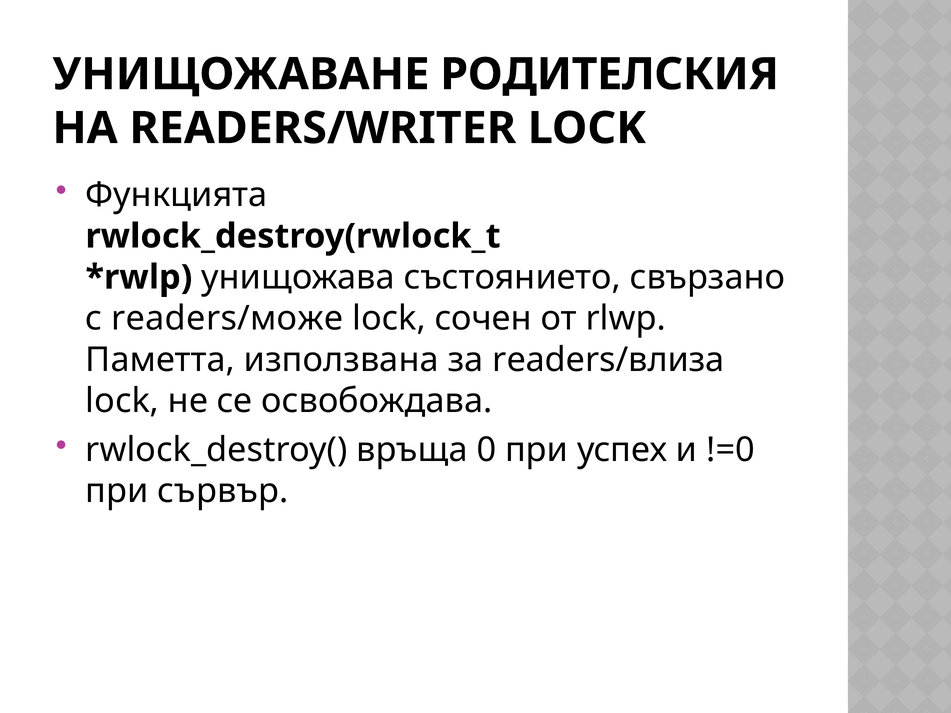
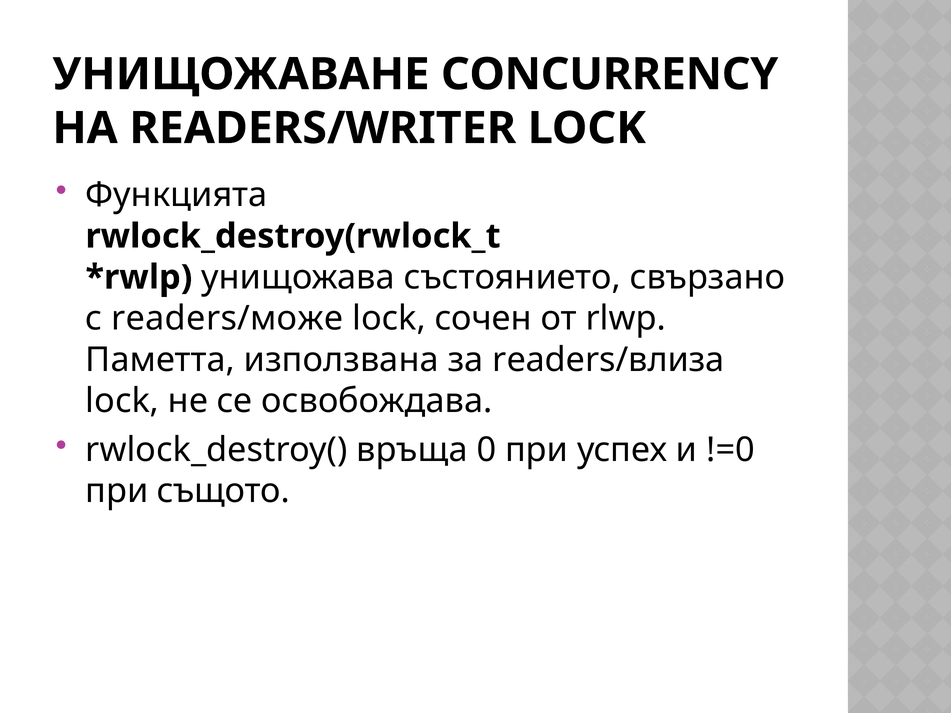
РОДИТЕЛСКИЯ: РОДИТЕЛСКИЯ -> CONCURRENCY (610, 74)
сървър: сървър -> същото (223, 491)
